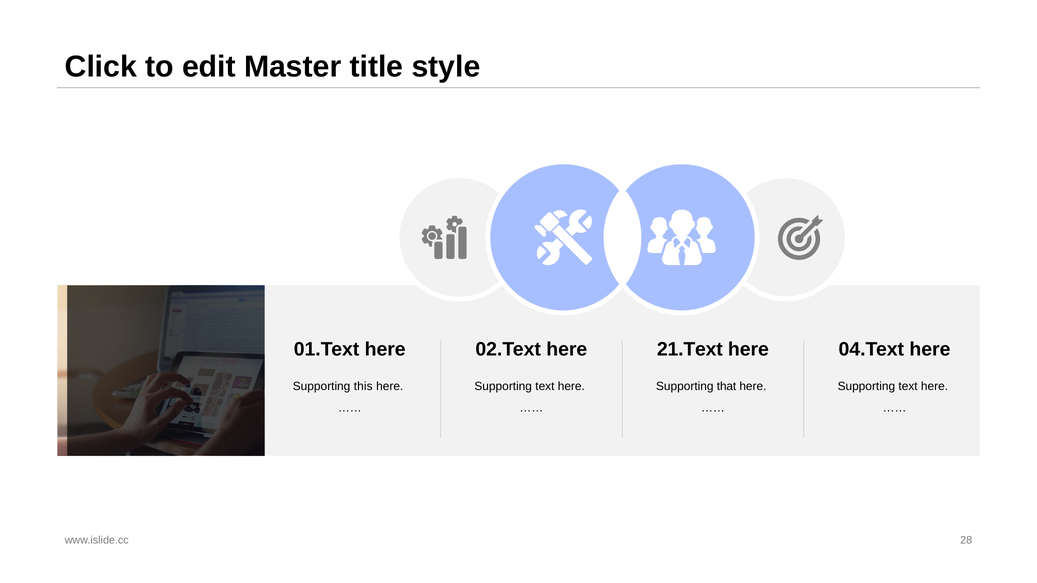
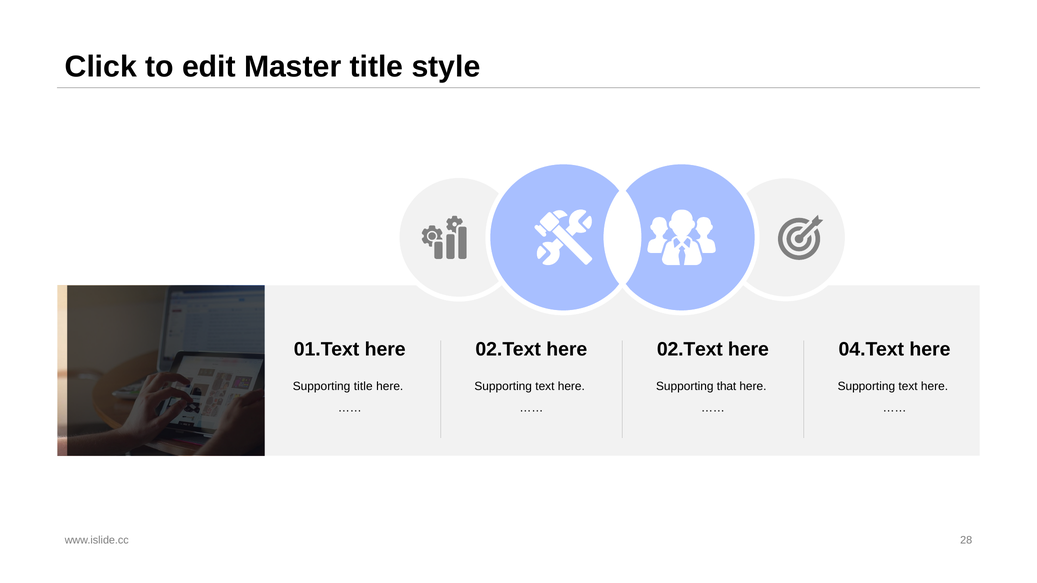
21.Text: 21.Text -> 02.Text (690, 349)
Supporting this: this -> title (363, 387)
